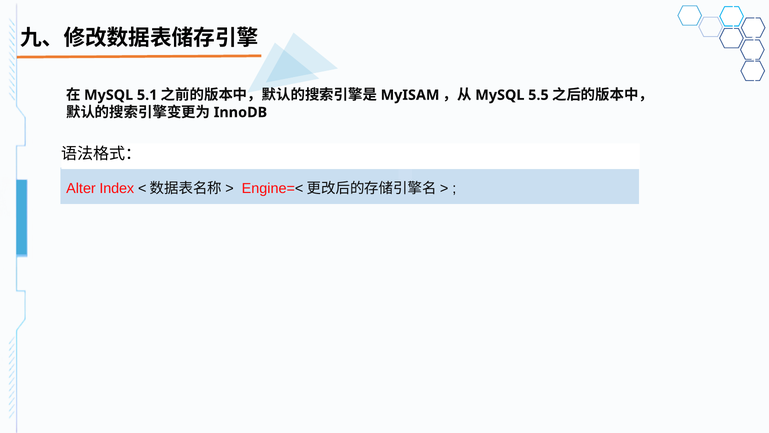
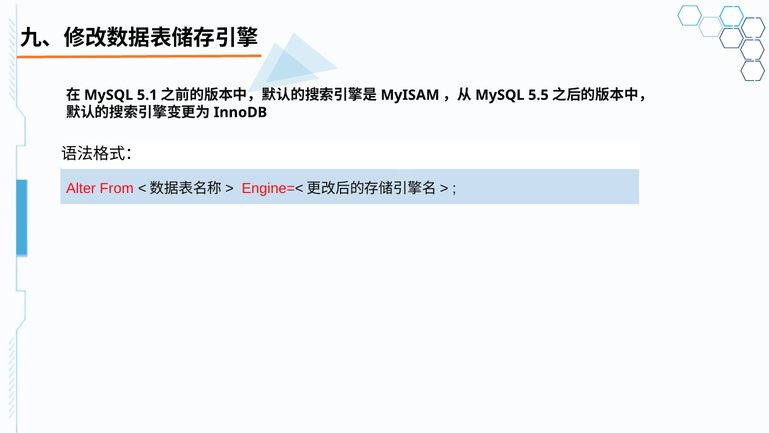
Index: Index -> From (117, 188)
